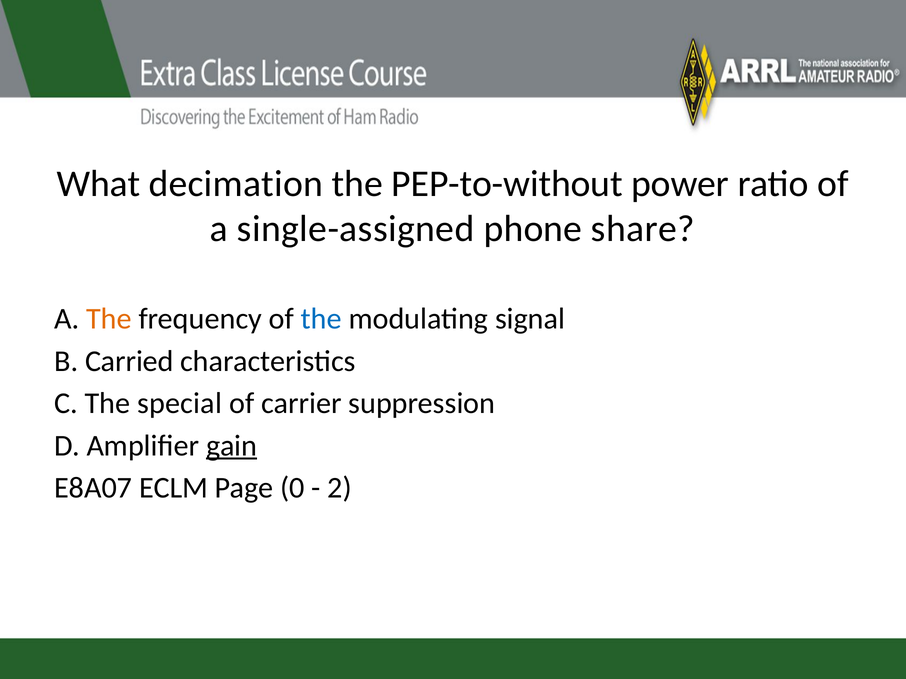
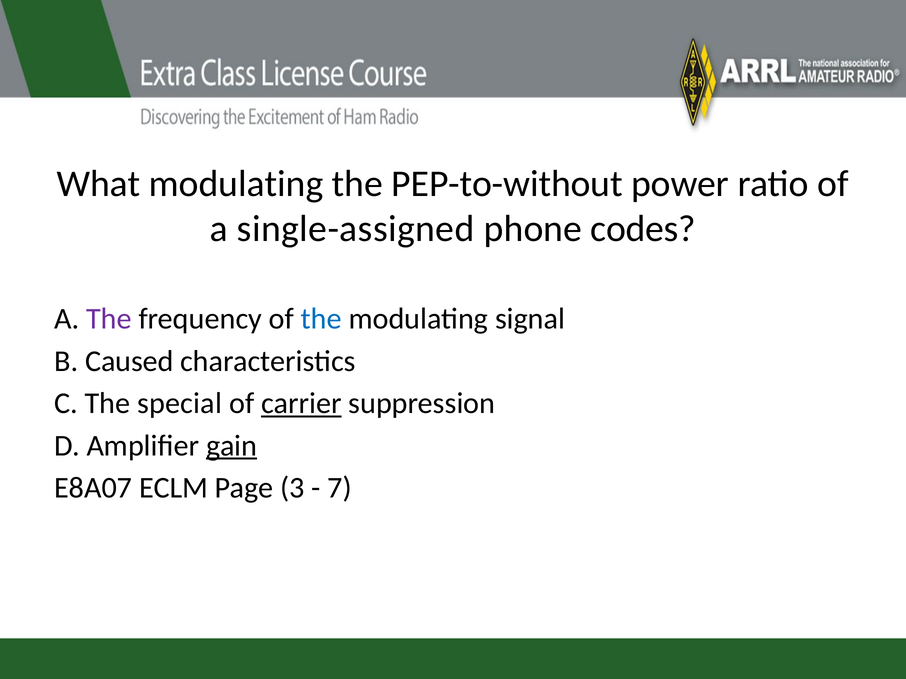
What decimation: decimation -> modulating (236, 184)
share: share -> codes (643, 229)
The colour: orange -> purple (109, 319)
Carried: Carried -> Caused (129, 361)
carrier underline: none -> present (301, 404)
0: 0 -> 3 (292, 488)
2: 2 -> 7 (340, 488)
